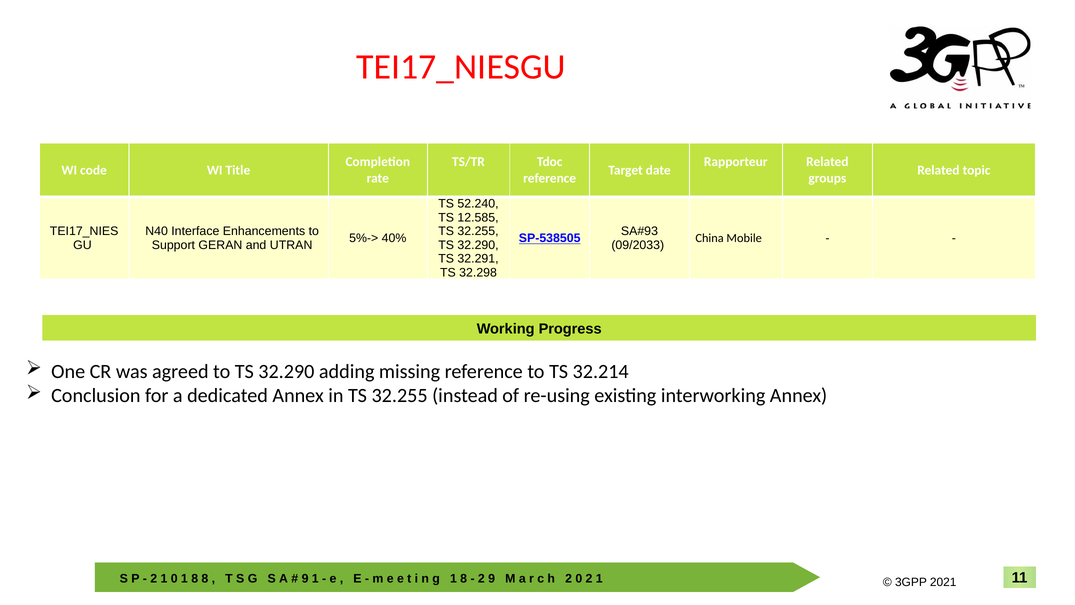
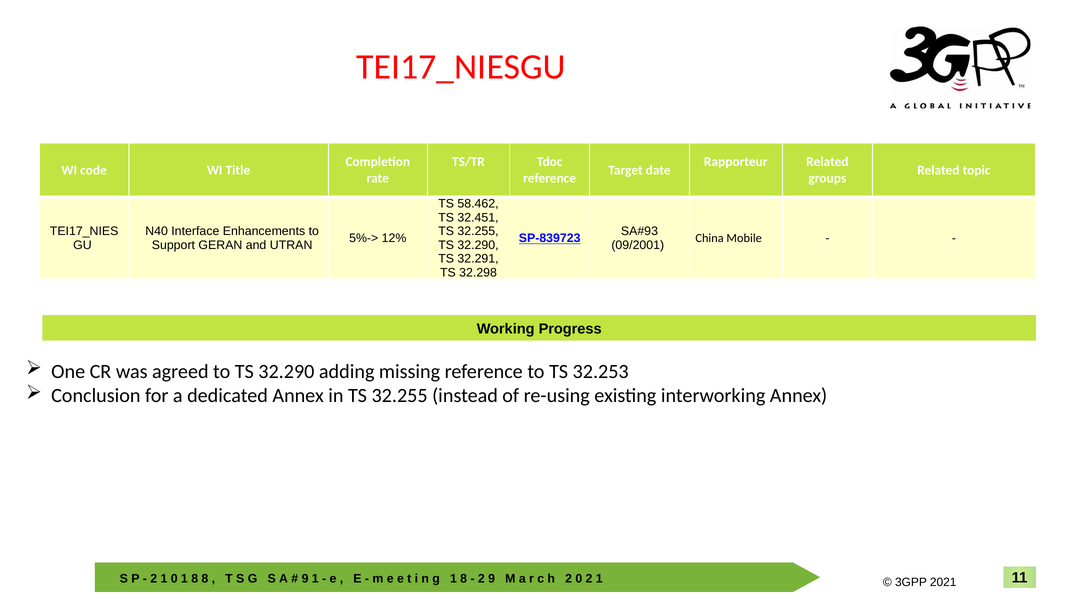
52.240: 52.240 -> 58.462 (478, 204)
12.585: 12.585 -> 32.451 (478, 217)
40%: 40% -> 12% (394, 238)
SP-538505: SP-538505 -> SP-839723 (550, 238)
09/2033: 09/2033 -> 09/2001 (638, 245)
32.214: 32.214 -> 32.253 (601, 371)
